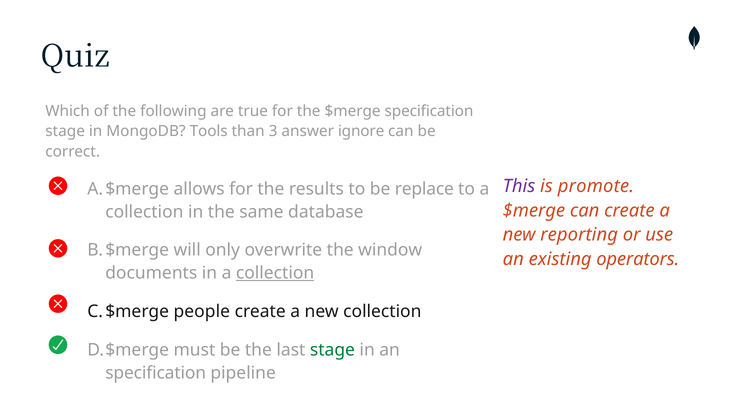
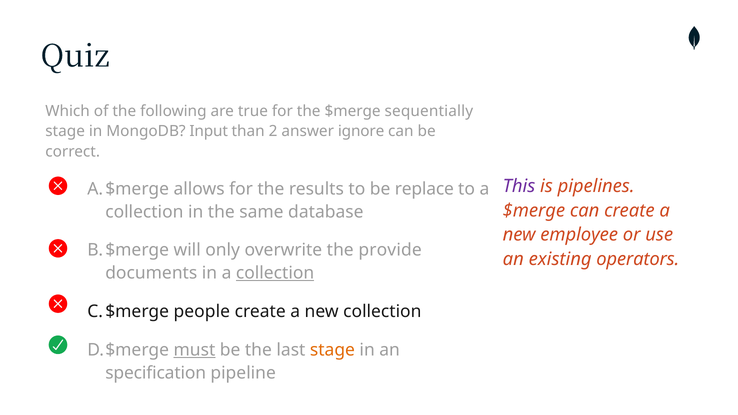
$merge specification: specification -> sequentially (429, 111)
Tools: Tools -> Input (209, 131)
3: 3 -> 2 (273, 131)
promote: promote -> pipelines (596, 186)
reporting: reporting -> employee (579, 235)
window: window -> provide (390, 250)
must underline: none -> present (194, 350)
stage colour: green -> orange (332, 350)
